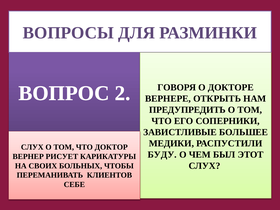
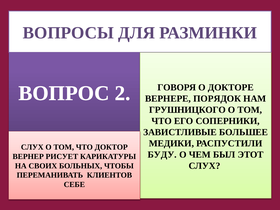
ОТКРЫТЬ: ОТКРЫТЬ -> ПОРЯДОК (217, 99)
ПРЕДУПРЕДИТЬ: ПРЕДУПРЕДИТЬ -> ГРУШНИЦКОГО (187, 110)
